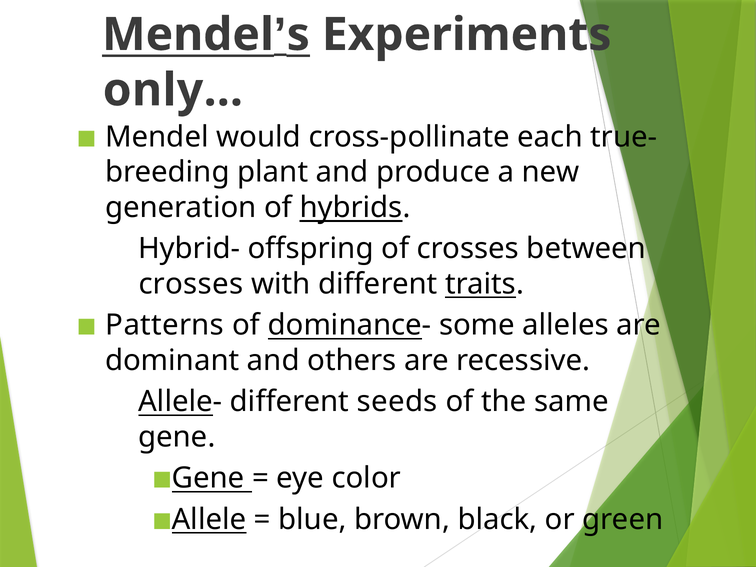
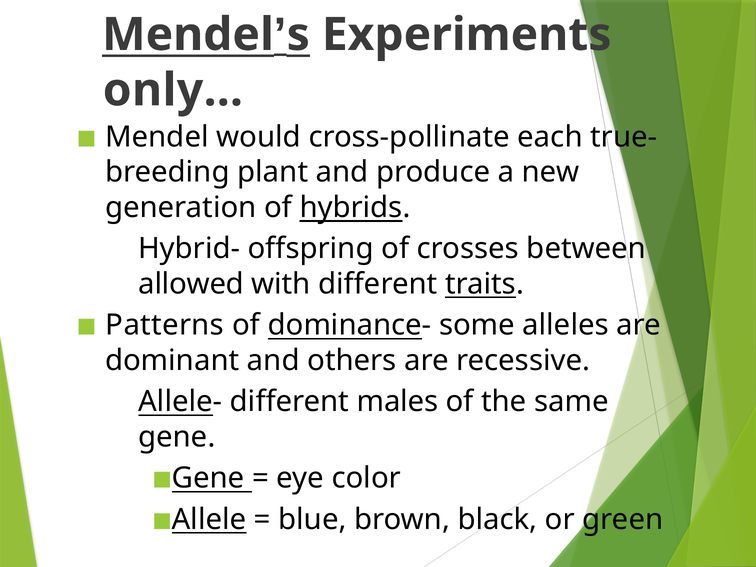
crosses: crosses -> allowed (191, 284)
seeds: seeds -> males (397, 402)
